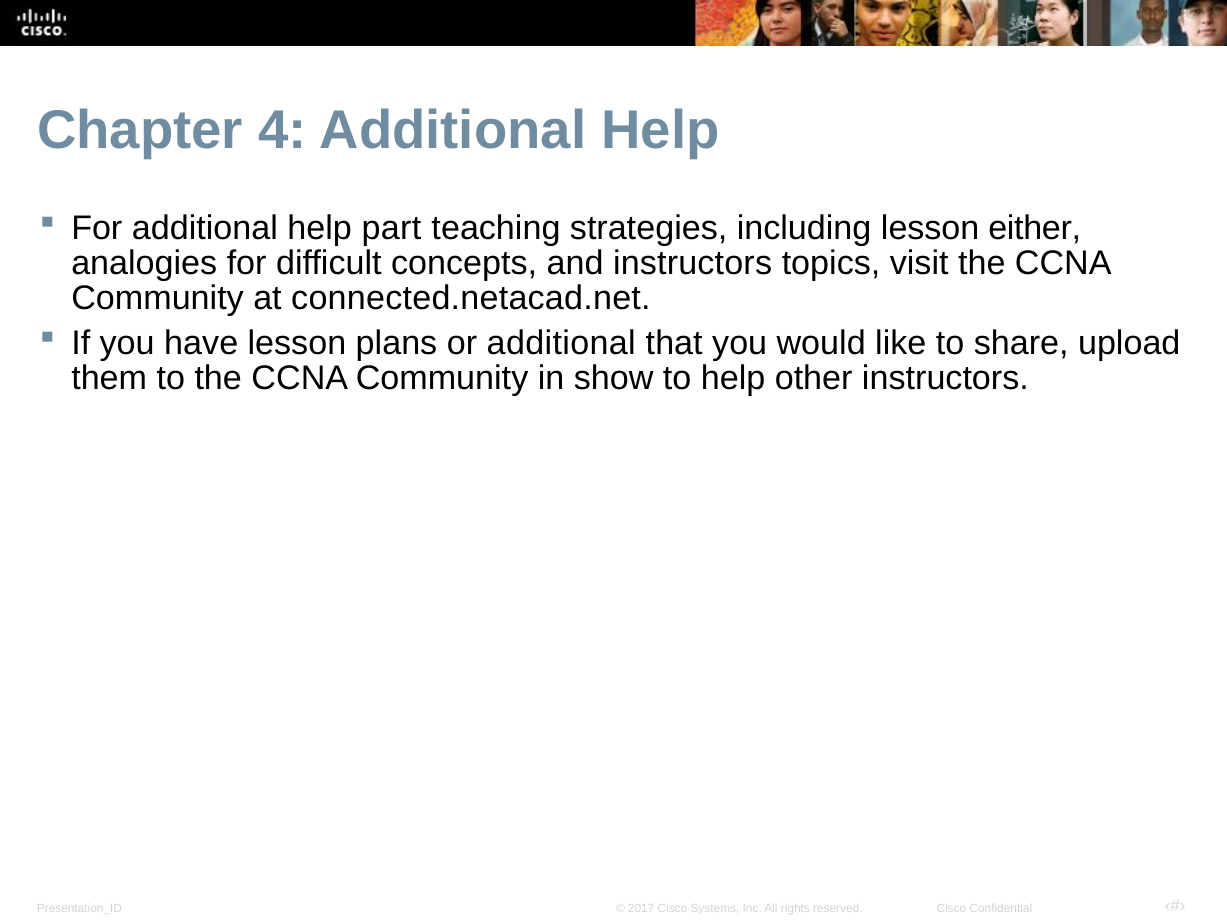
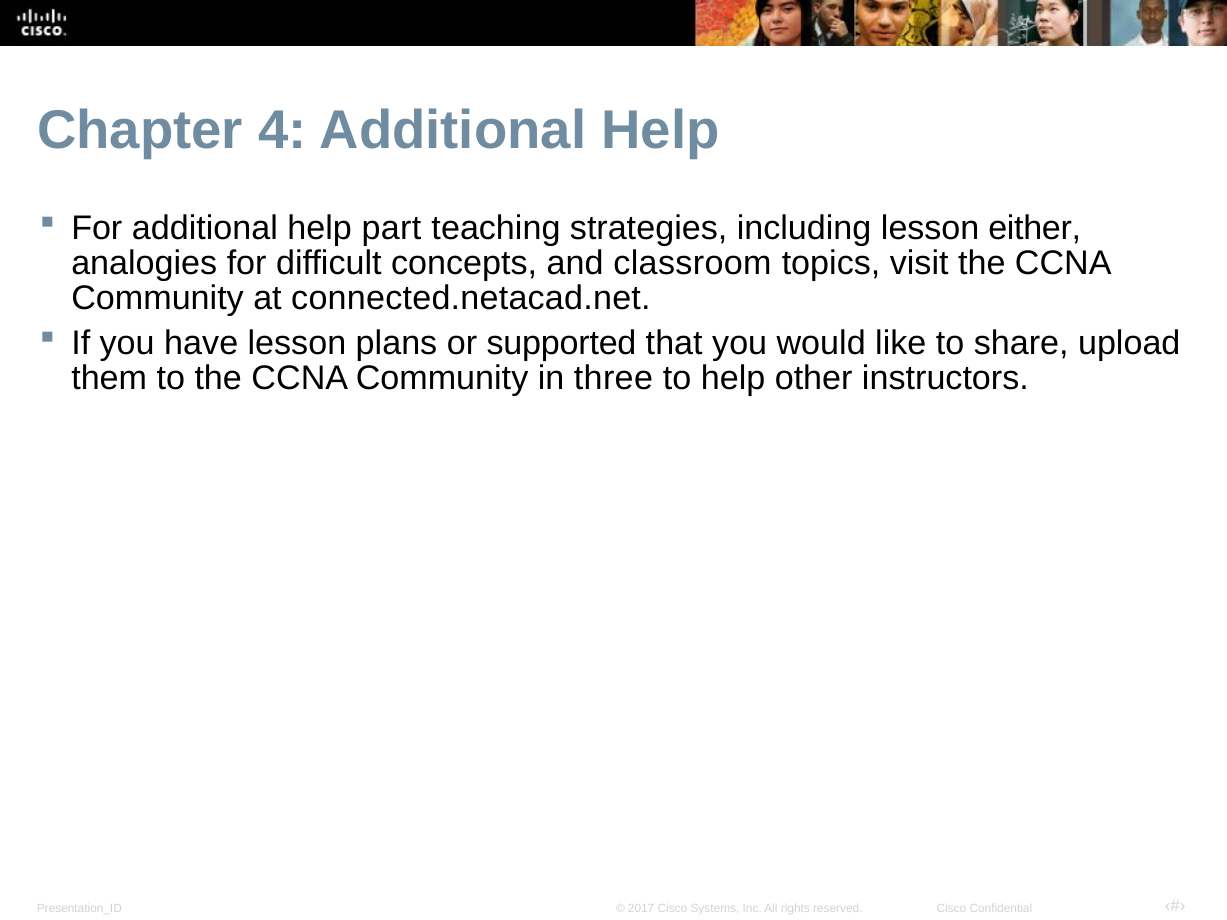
and instructors: instructors -> classroom (692, 264)
or additional: additional -> supported (562, 343)
show: show -> three (613, 378)
